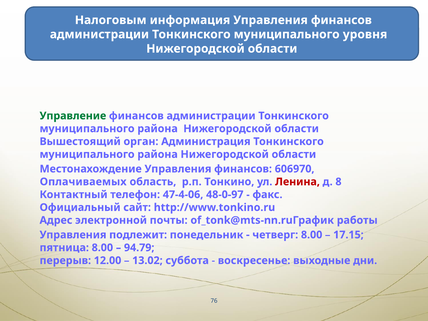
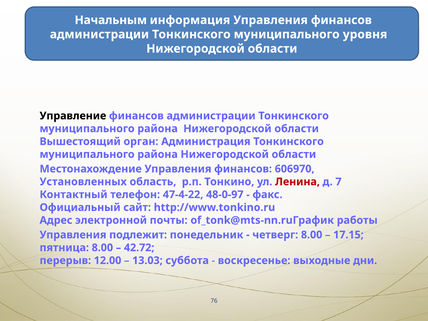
Налоговым: Налоговым -> Начальным (111, 20)
Управление colour: green -> black (73, 116)
Оплачиваемых: Оплачиваемых -> Установленных (83, 182)
8: 8 -> 7 (338, 182)
47-4-06: 47-4-06 -> 47-4-22 (183, 195)
94.79: 94.79 -> 42.72 (139, 248)
13.02: 13.02 -> 13.03 (147, 260)
